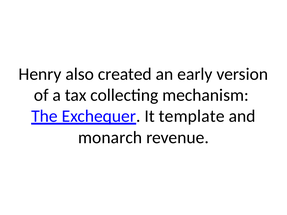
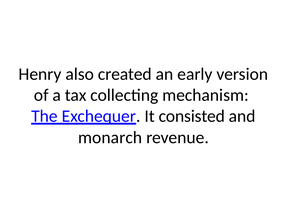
template: template -> consisted (192, 116)
